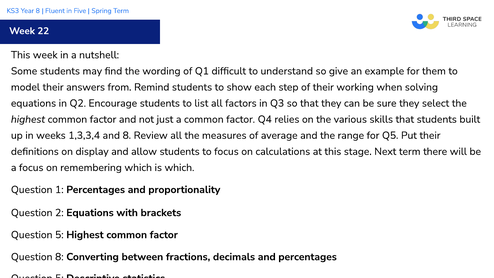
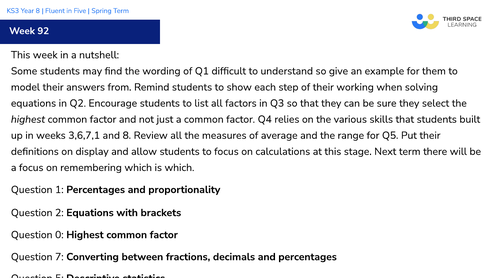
22: 22 -> 92 (43, 31)
1,3,3,4: 1,3,3,4 -> 3,6,7,1 (84, 135)
5: 5 -> 0 (59, 235)
Question 8: 8 -> 7 (59, 257)
